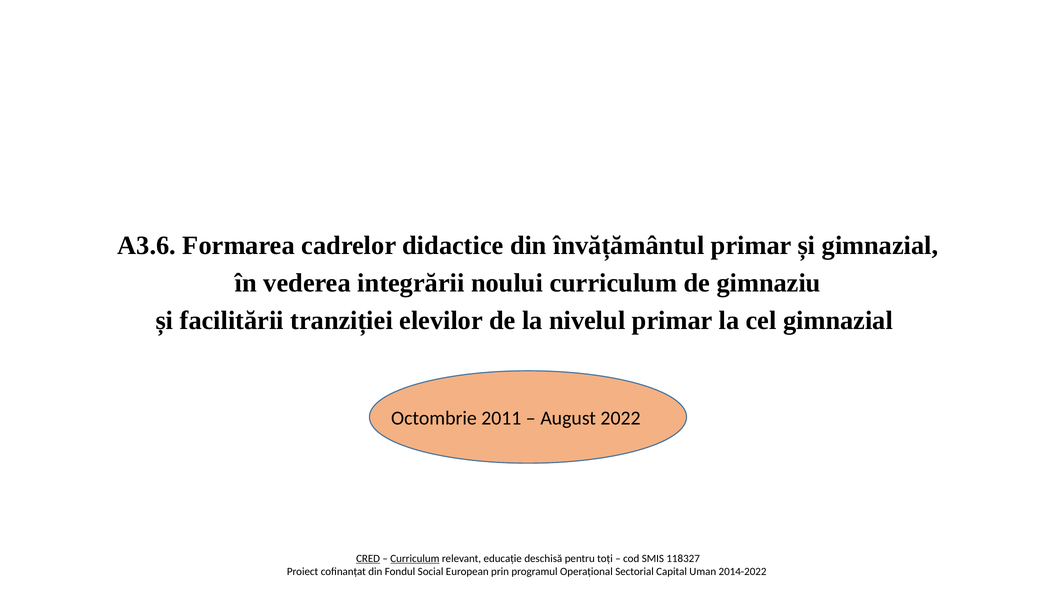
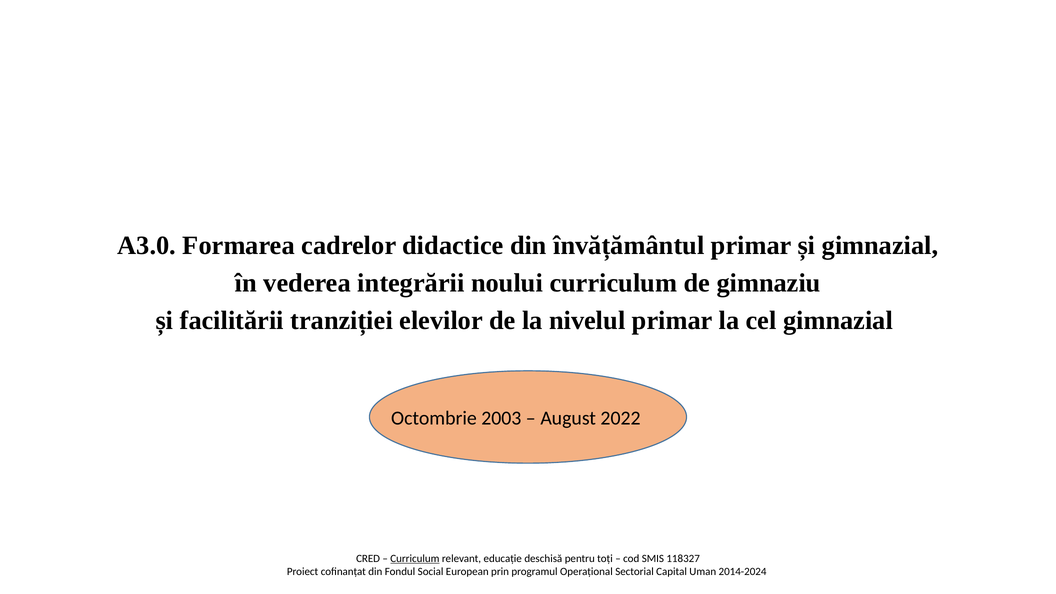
A3.6: A3.6 -> A3.0 (147, 245)
2011: 2011 -> 2003 (501, 418)
CRED underline: present -> none (368, 559)
2014-2022: 2014-2022 -> 2014-2024 (743, 572)
